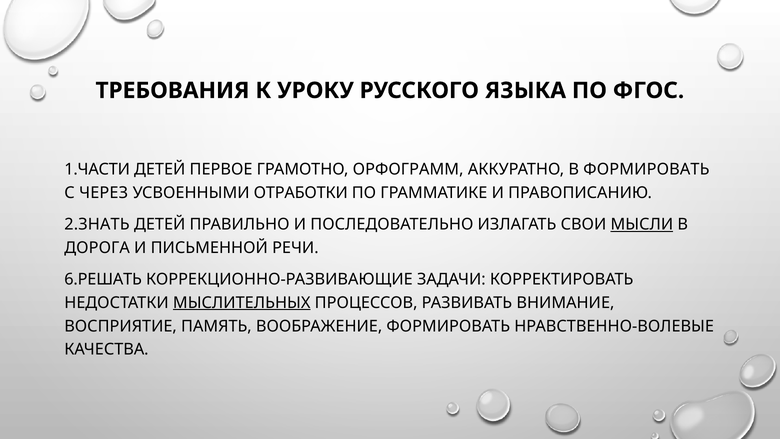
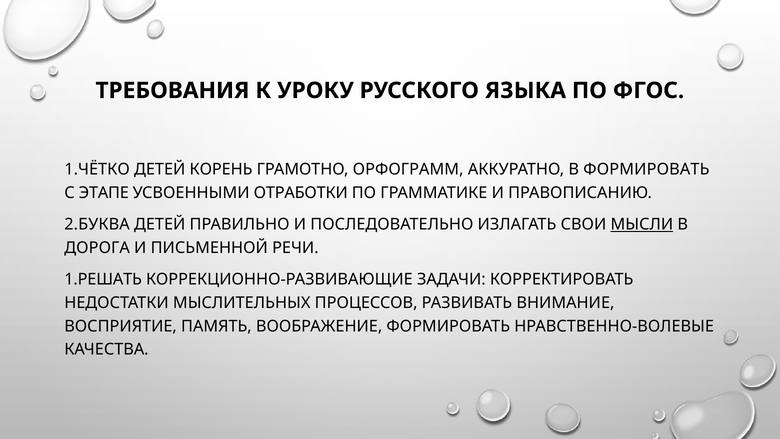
1.ЧАСТИ: 1.ЧАСТИ -> 1.ЧЁТКО (97, 169)
ПЕРВОЕ: ПЕРВОЕ -> КОРЕНЬ (221, 169)
ЧЕРЕЗ: ЧЕРЕЗ -> ЭТАПЕ (104, 193)
2.ЗНАТЬ: 2.ЗНАТЬ -> 2.БУКВА (97, 224)
6.РЕШАТЬ: 6.РЕШАТЬ -> 1.РЕШАТЬ (103, 279)
МЫСЛИТЕЛЬНЫХ underline: present -> none (242, 303)
